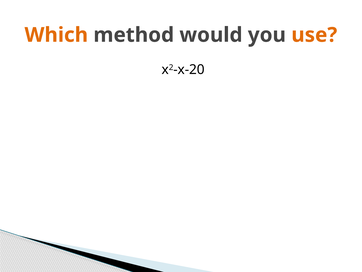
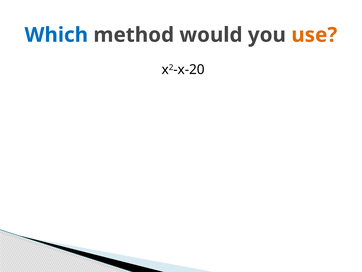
Which colour: orange -> blue (56, 35)
